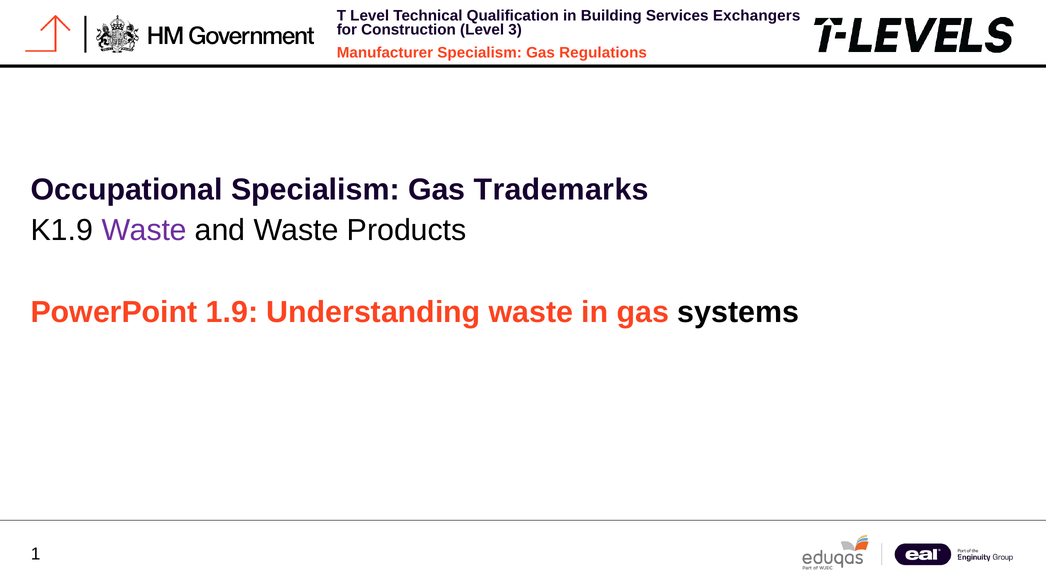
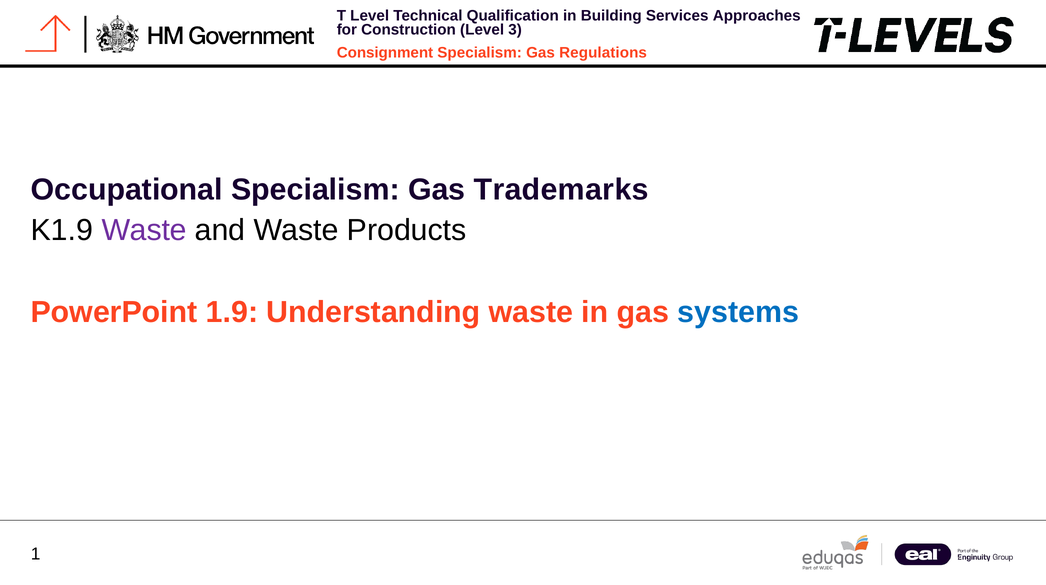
Exchangers: Exchangers -> Approaches (757, 16)
Manufacturer: Manufacturer -> Consignment (385, 53)
systems colour: black -> blue (738, 312)
